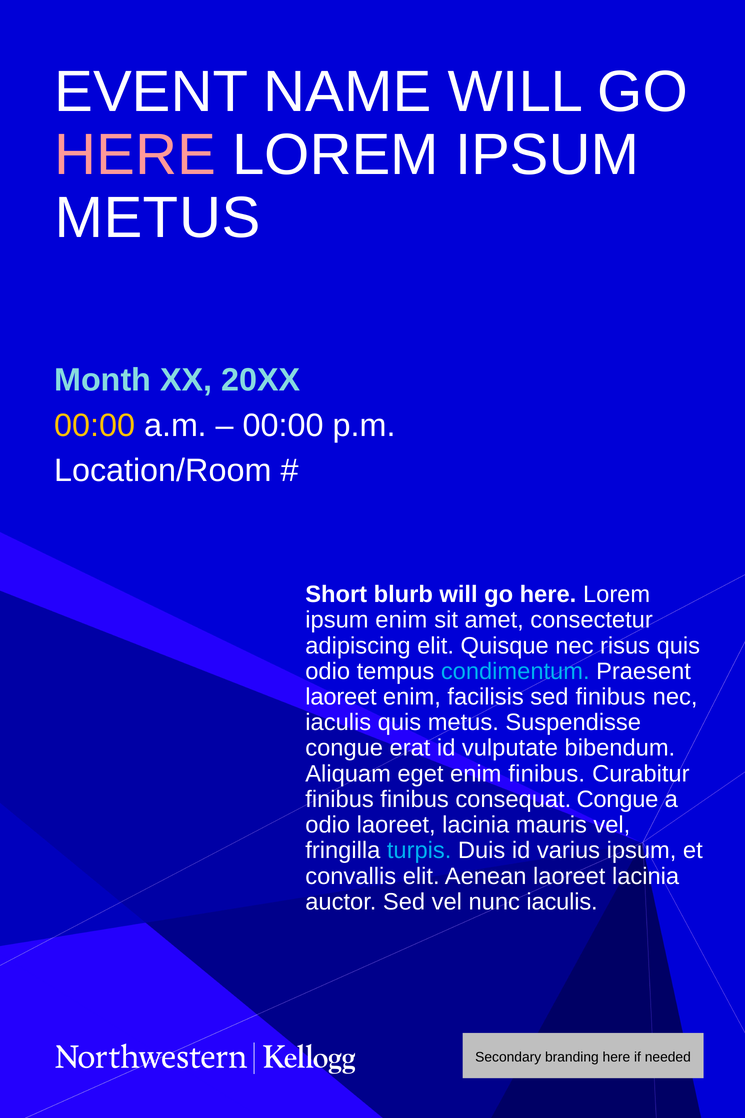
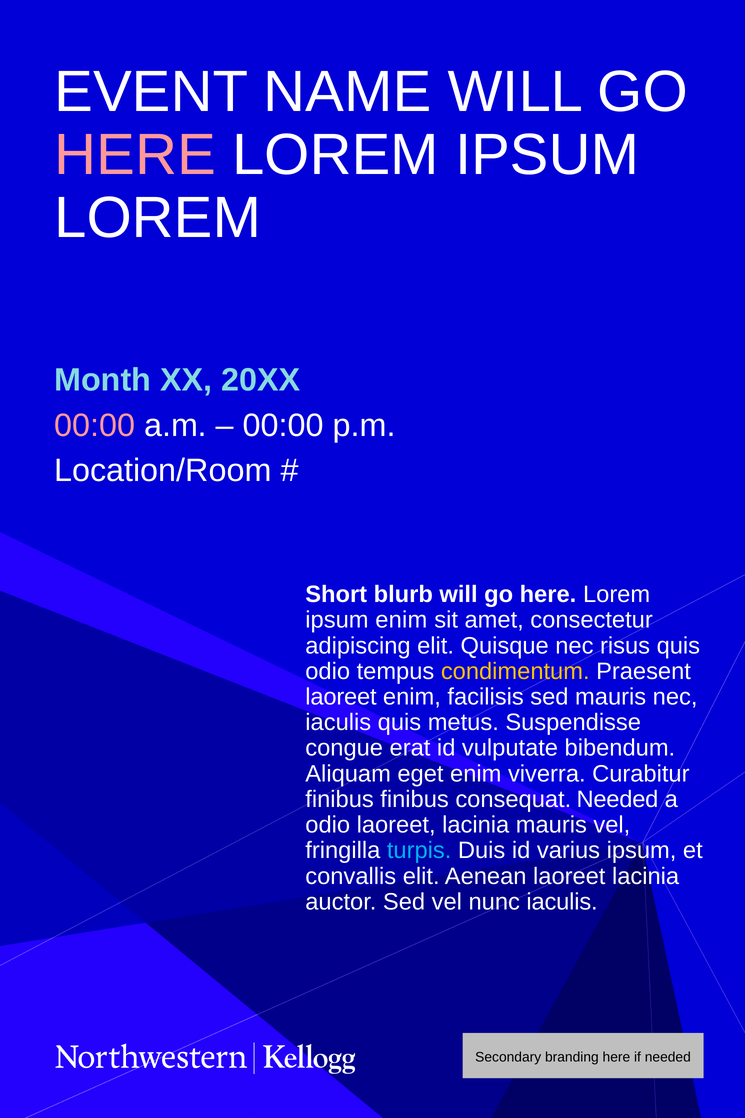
METUS: METUS -> LOREM (158, 218)
00:00 colour: yellow -> pink (95, 425)
condimentum colour: light blue -> yellow (515, 671)
sed finibus: finibus -> mauris (611, 697)
enim finibus: finibus -> viverra (547, 773)
consequat Congue: Congue -> Needed (617, 799)
